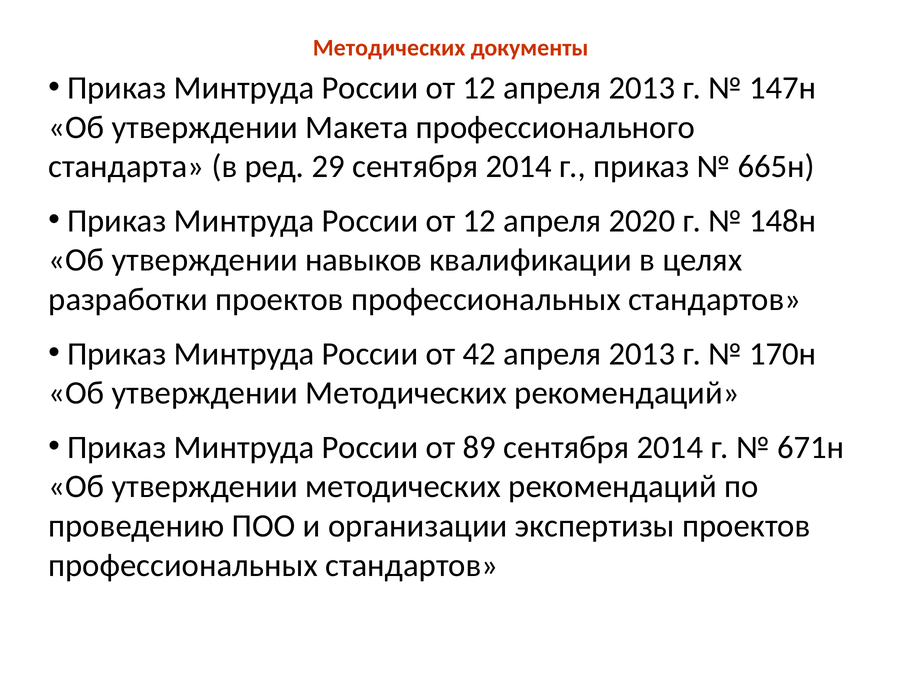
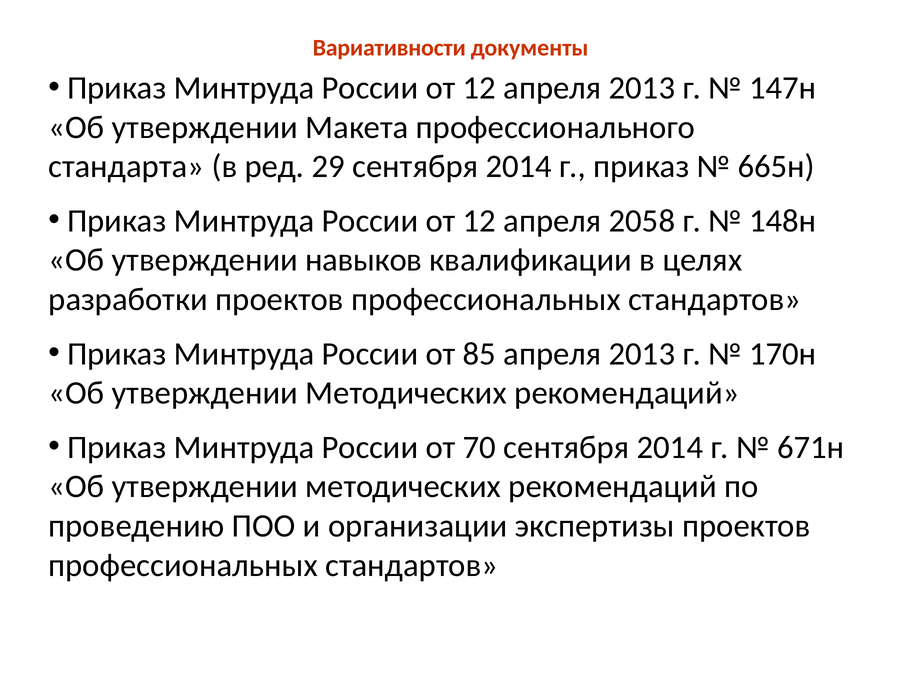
Методических: Методических -> Вариативности (389, 48)
2020: 2020 -> 2058 (642, 221)
42: 42 -> 85 (479, 354)
89: 89 -> 70 (479, 448)
